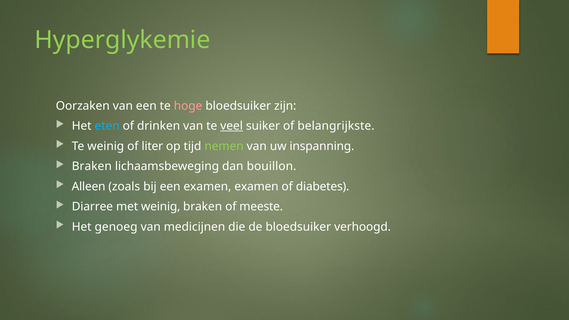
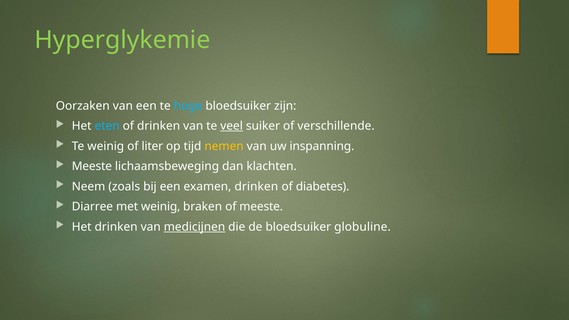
hoge colour: pink -> light blue (188, 106)
belangrijkste: belangrijkste -> verschillende (336, 126)
nemen colour: light green -> yellow (224, 146)
Braken: Braken -> Meeste (92, 166)
bouillon: bouillon -> klachten (272, 166)
Alleen: Alleen -> Neem (89, 187)
examen examen: examen -> drinken (256, 187)
Het genoeg: genoeg -> drinken (116, 227)
medicijnen underline: none -> present (194, 227)
verhoogd: verhoogd -> globuline (362, 227)
